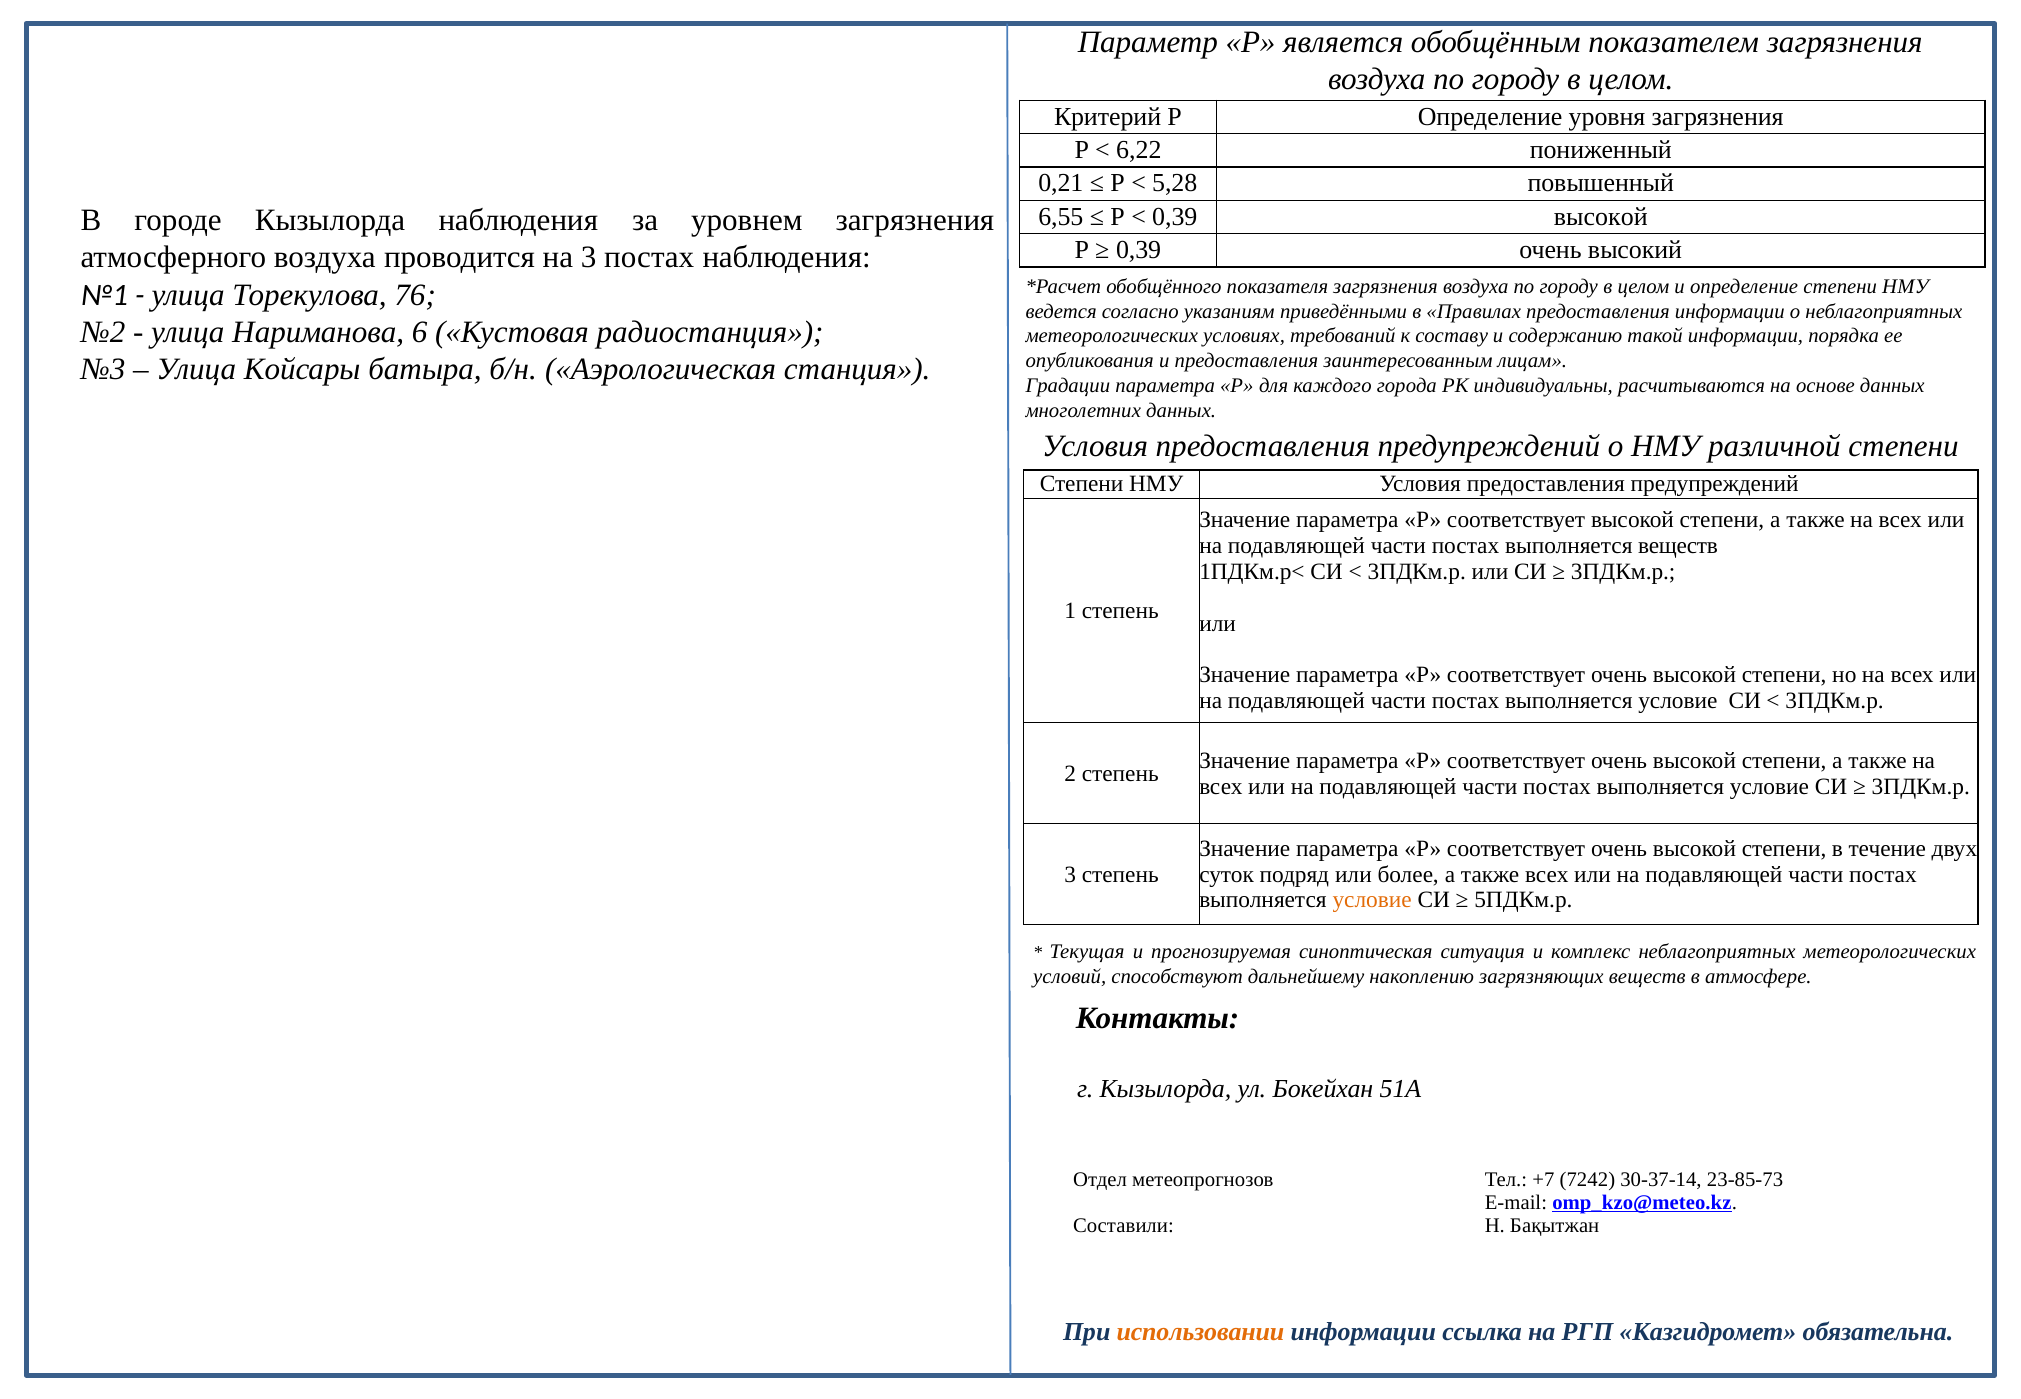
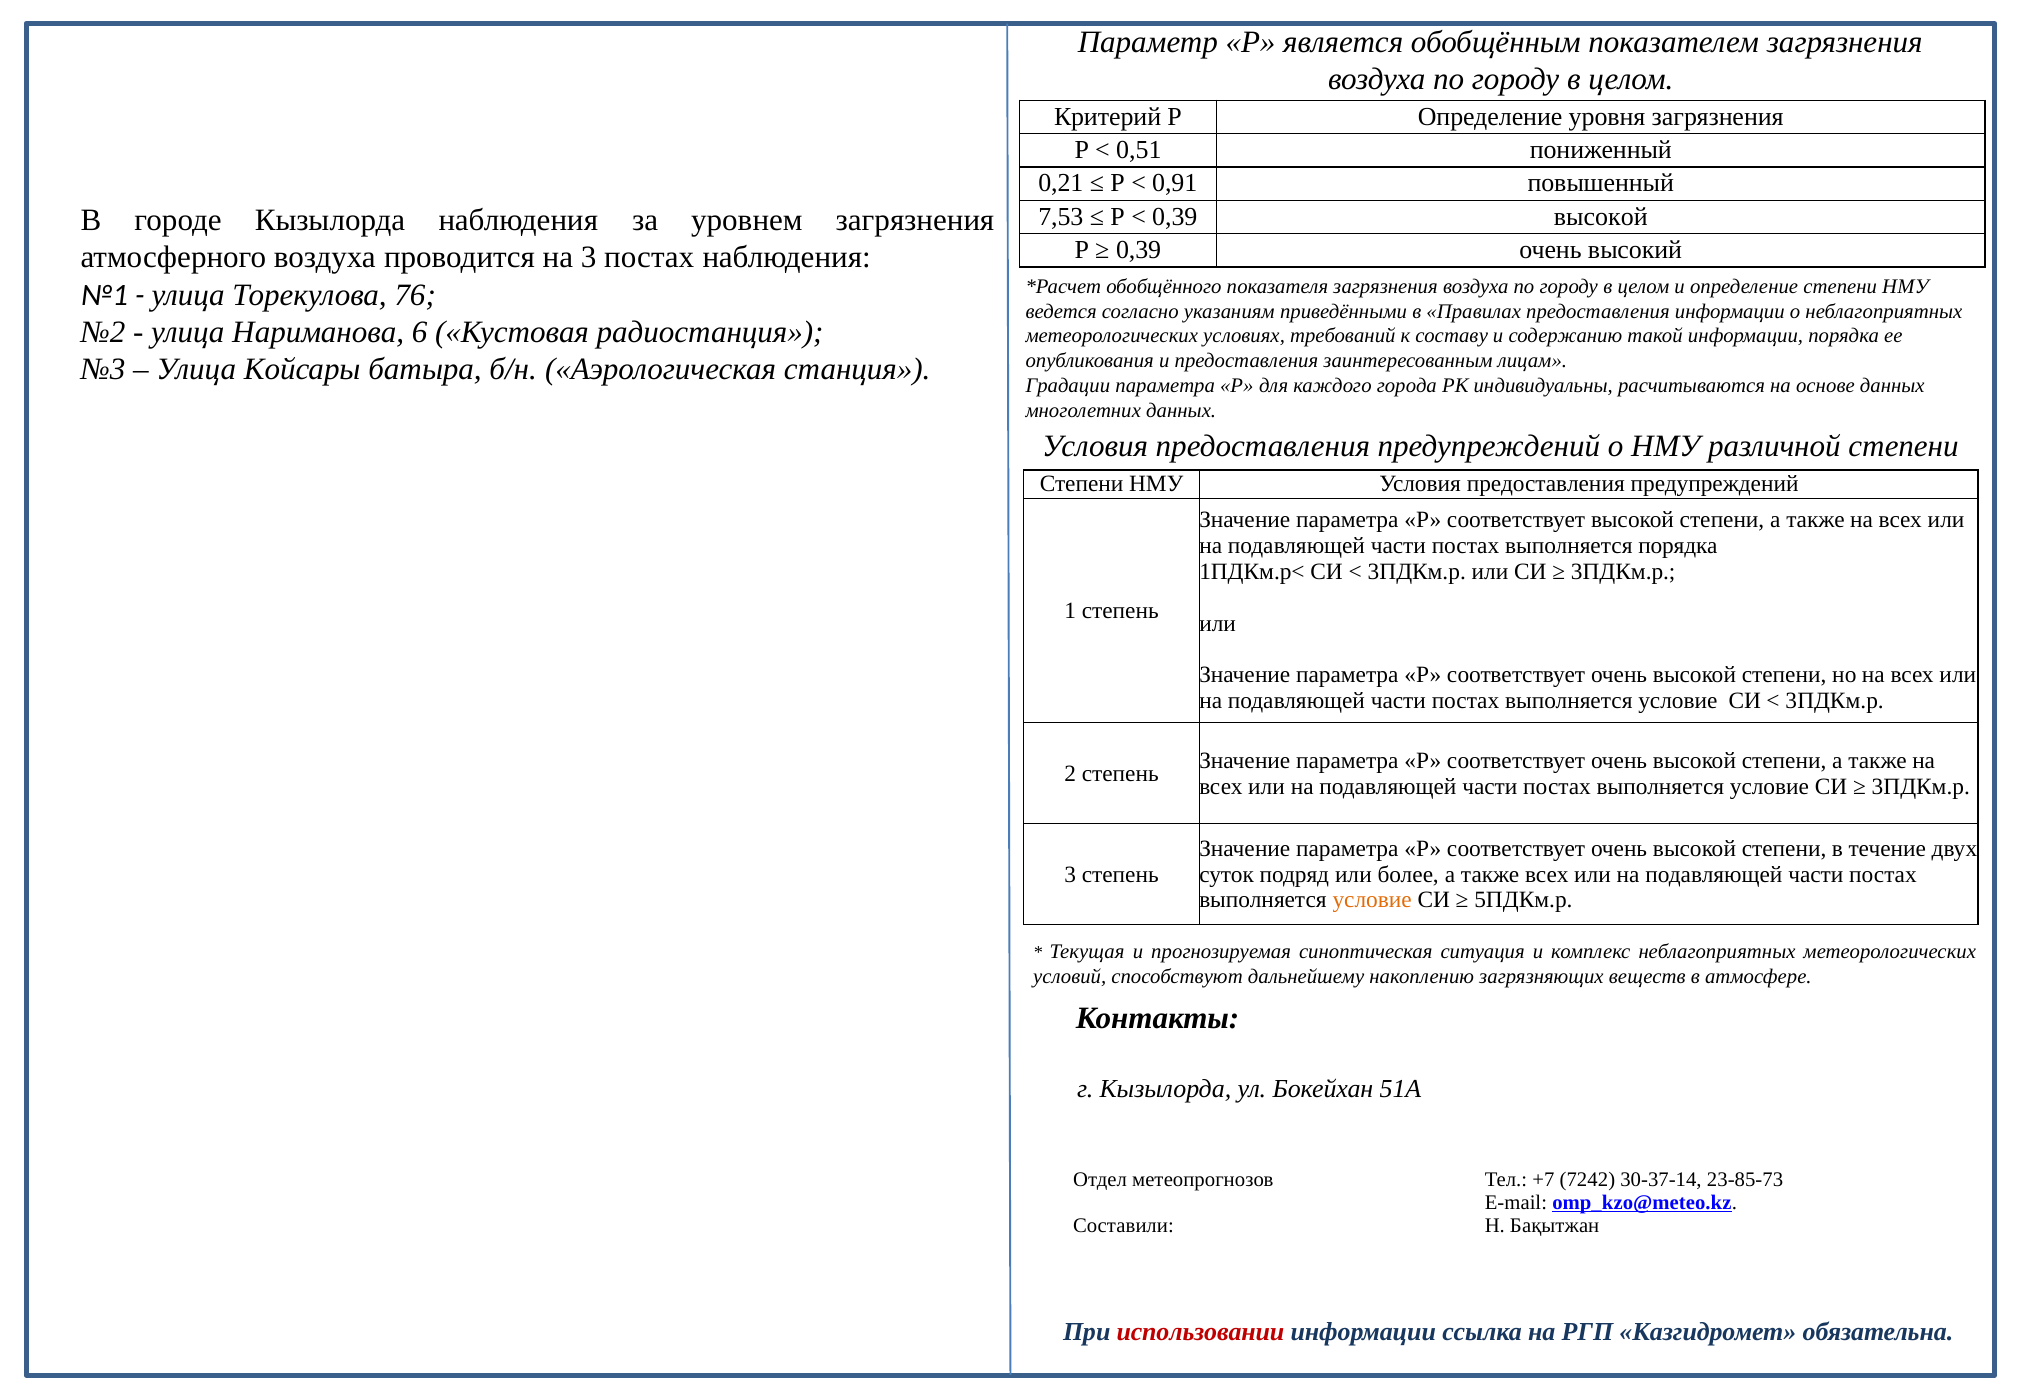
6,22: 6,22 -> 0,51 (1139, 150)
5,28: 5,28 -> 0,91 (1175, 183)
6,55: 6,55 -> 7,53 (1061, 217)
выполняется веществ: веществ -> порядка (1678, 546)
использовании colour: orange -> red (1200, 1332)
